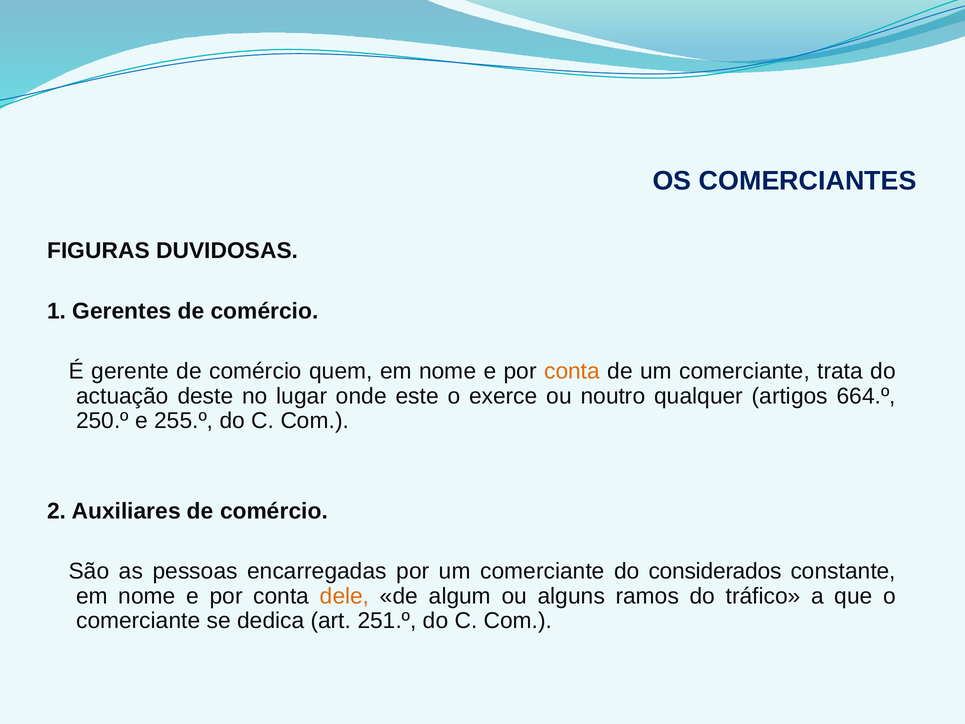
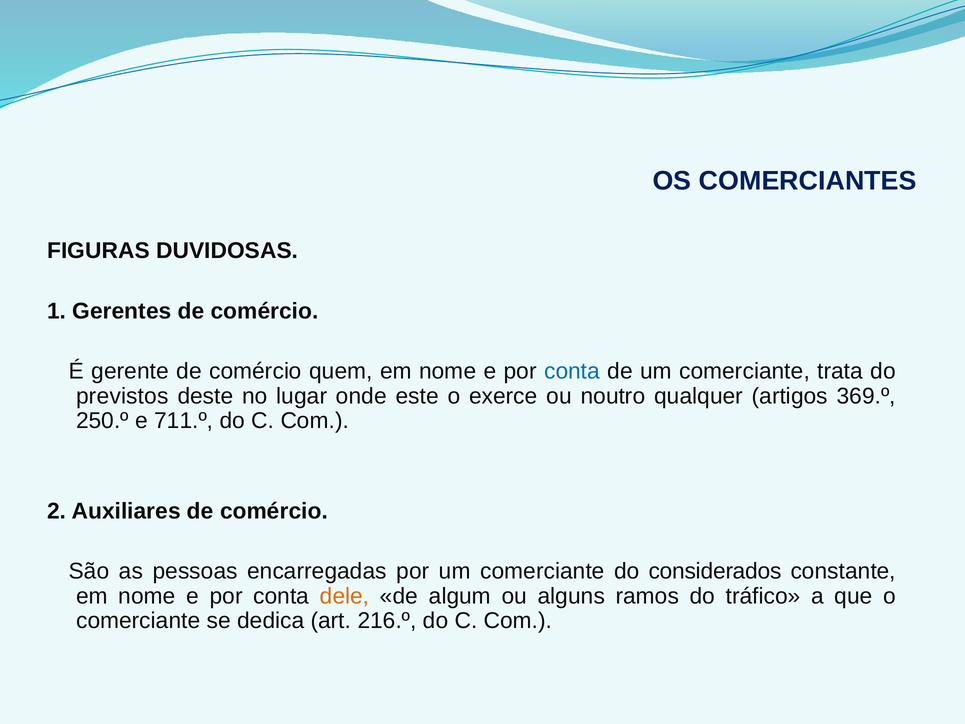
conta colour: orange -> blue (572, 371)
actuação: actuação -> previstos (122, 396)
664.º: 664.º -> 369.º (866, 396)
255.º: 255.º -> 711.º (184, 421)
251.º: 251.º -> 216.º (387, 620)
